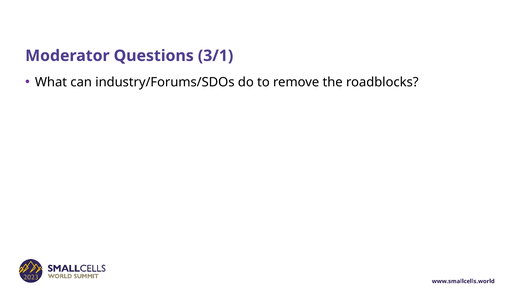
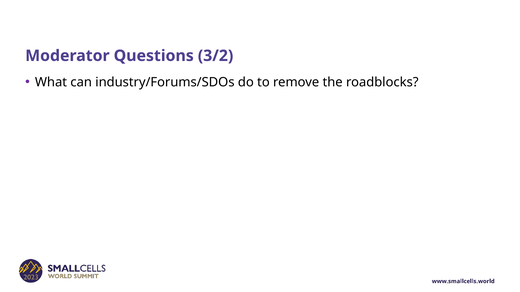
3/1: 3/1 -> 3/2 (216, 56)
